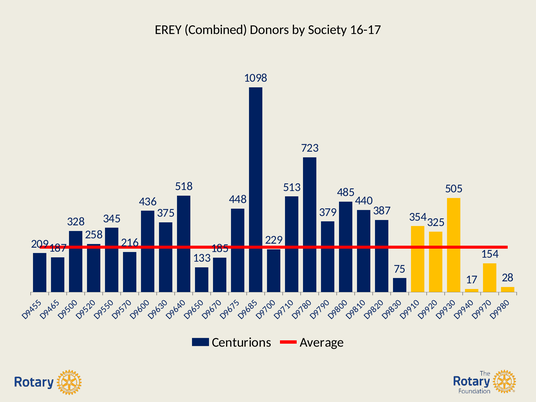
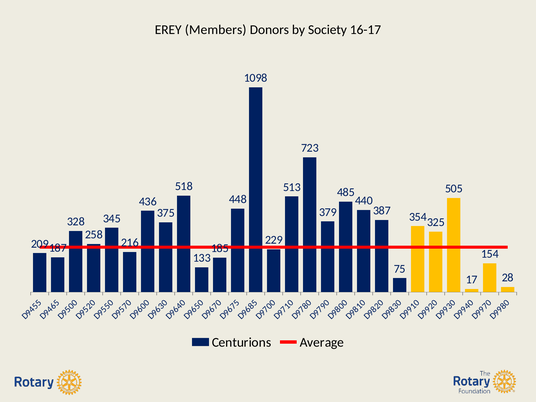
Combined: Combined -> Members (216, 30)
